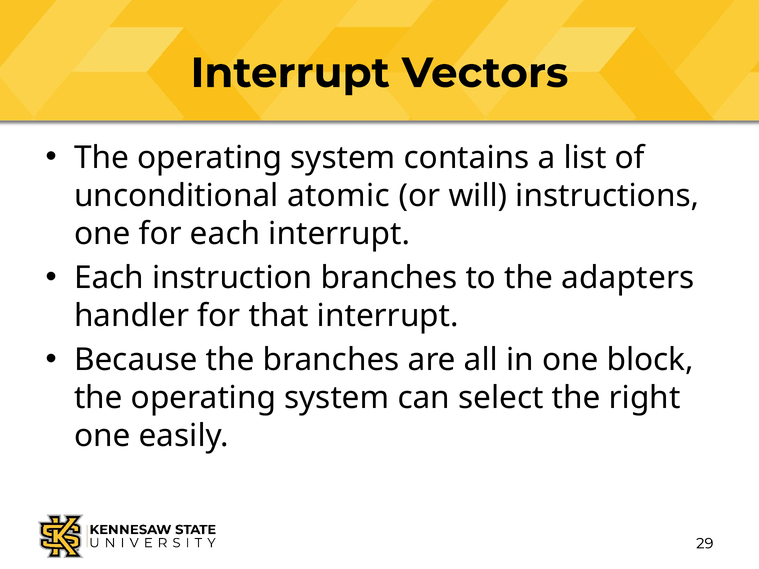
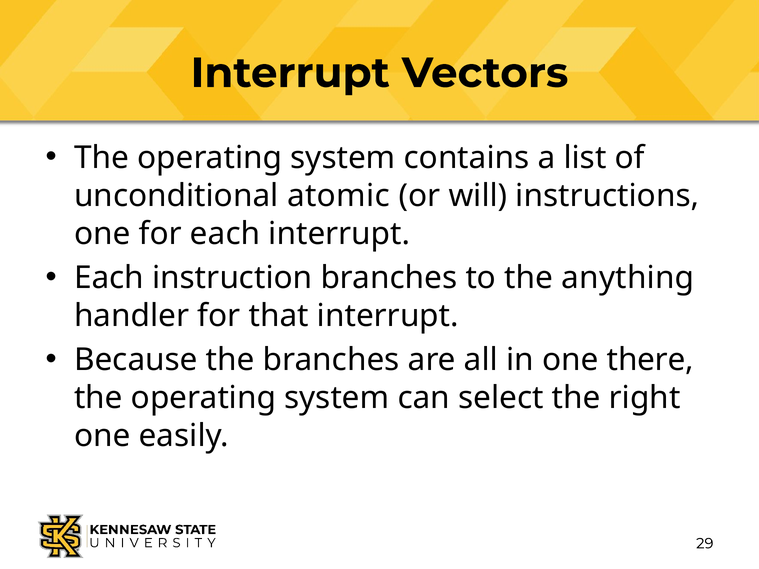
adapters: adapters -> anything (628, 278)
block: block -> there (650, 360)
